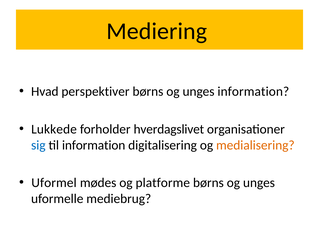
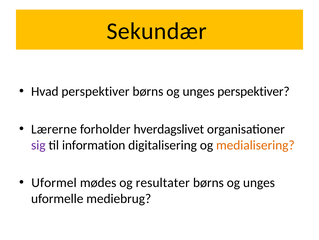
Mediering: Mediering -> Sekundær (157, 31)
unges information: information -> perspektiver (253, 91)
Lukkede: Lukkede -> Lærerne (54, 129)
sig colour: blue -> purple (38, 145)
platforme: platforme -> resultater (163, 182)
